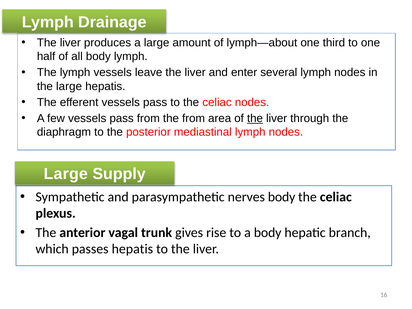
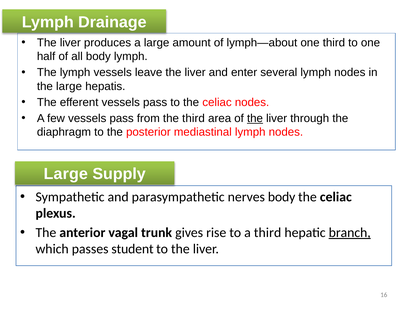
the from: from -> third (193, 118)
a body: body -> third (268, 233)
branch underline: none -> present (350, 233)
passes hepatis: hepatis -> student (132, 249)
